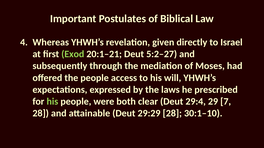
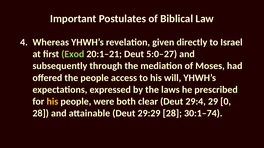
5:2–27: 5:2–27 -> 5:0–27 (162, 54)
his colour: light green -> yellow (52, 102)
7: 7 -> 0 (226, 102)
30:1–10: 30:1–10 -> 30:1–74 (203, 114)
